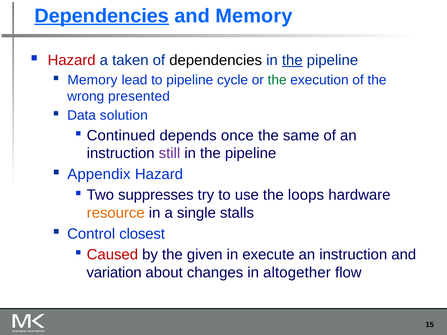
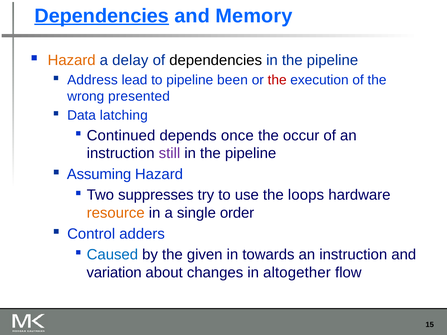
Hazard colour: red -> orange (72, 60)
taken: taken -> delay (130, 60)
the underline: present -> none (292, 60)
Memory: Memory -> Address (92, 80)
cycle: cycle -> been (232, 80)
the colour: green -> red (277, 80)
solution: solution -> latching (124, 115)
same: same -> occur (301, 136)
Appendix: Appendix -> Assuming (99, 174)
stalls: stalls -> order (237, 213)
closest: closest -> adders (142, 234)
Caused colour: red -> blue (112, 255)
execute: execute -> towards (268, 255)
